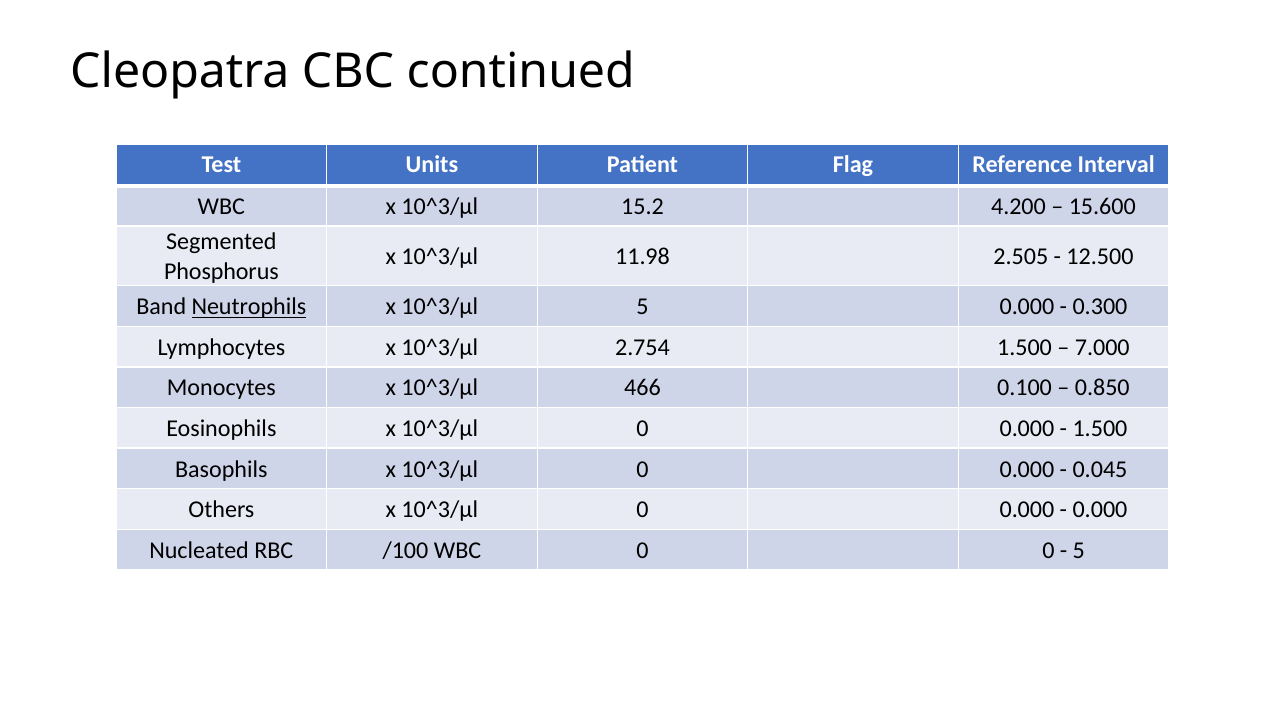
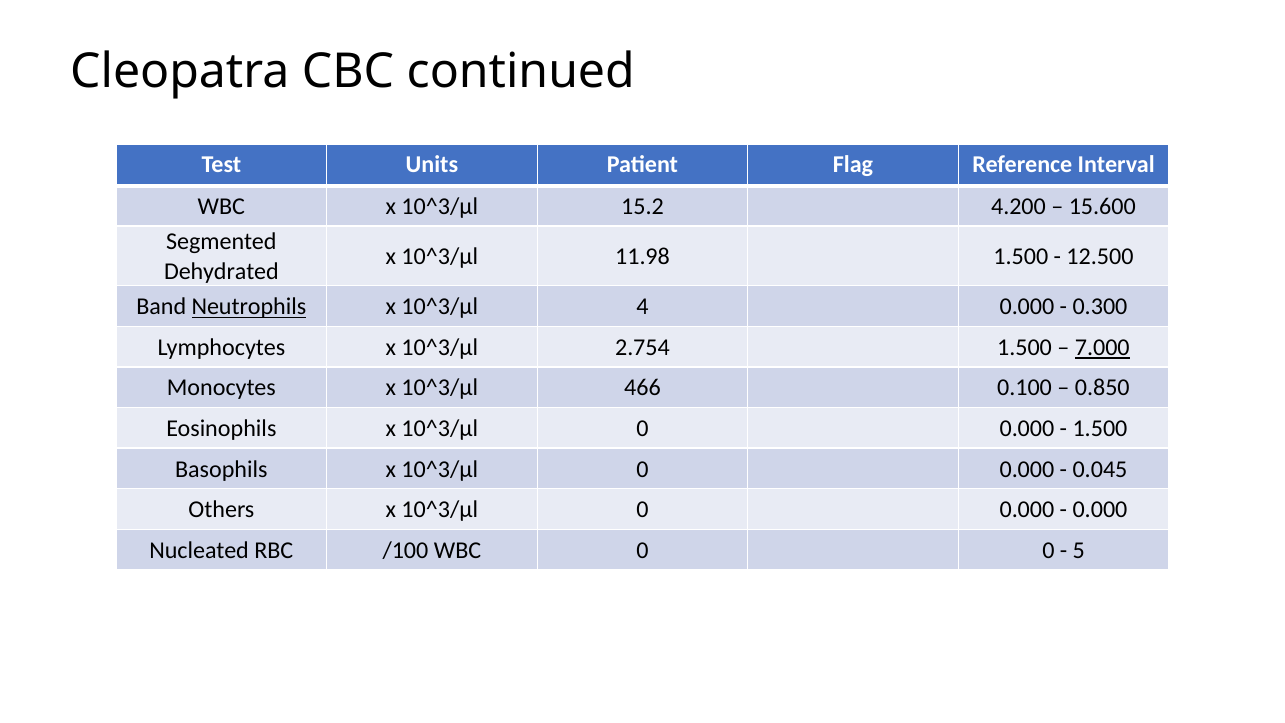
11.98 2.505: 2.505 -> 1.500 (1021, 257)
Phosphorus: Phosphorus -> Dehydrated (221, 271)
10^3/µl 5: 5 -> 4 (643, 307)
7.000 underline: none -> present (1102, 347)
